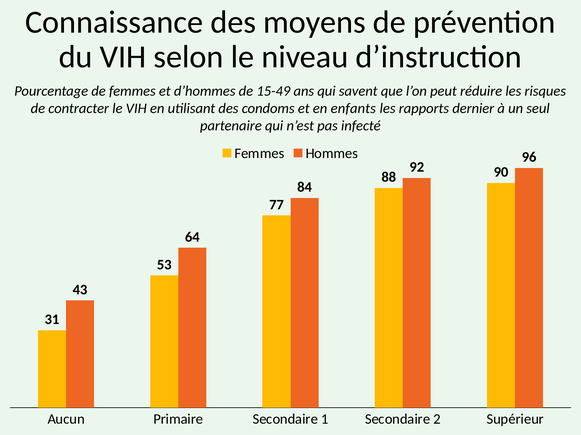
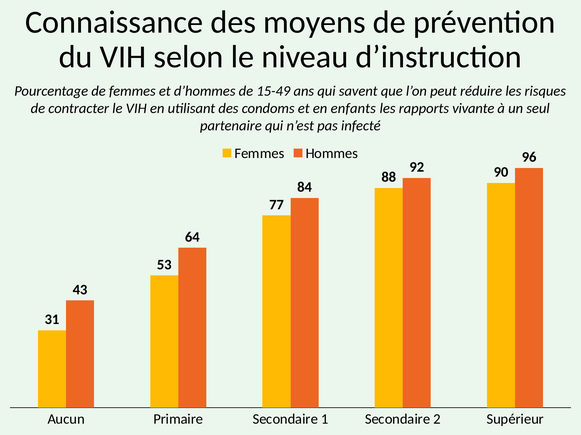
dernier: dernier -> vivante (473, 109)
